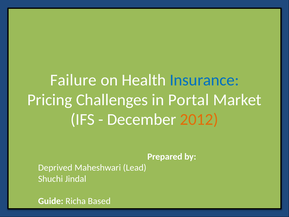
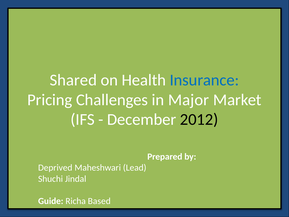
Failure: Failure -> Shared (73, 80)
Portal: Portal -> Major (189, 100)
2012 colour: orange -> black (199, 119)
